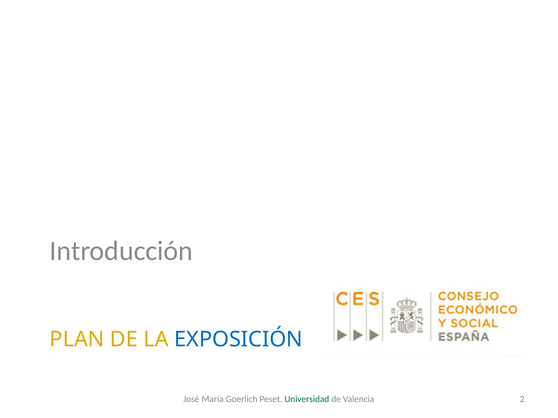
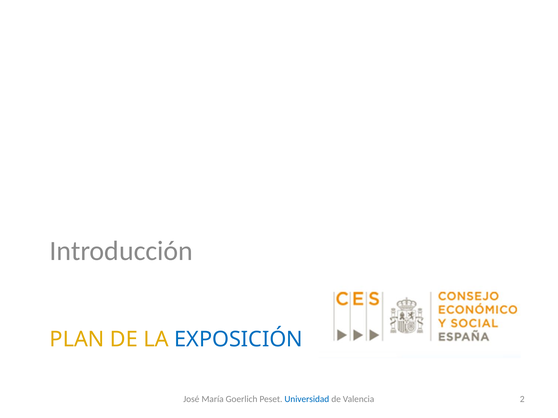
Universidad colour: green -> blue (307, 400)
